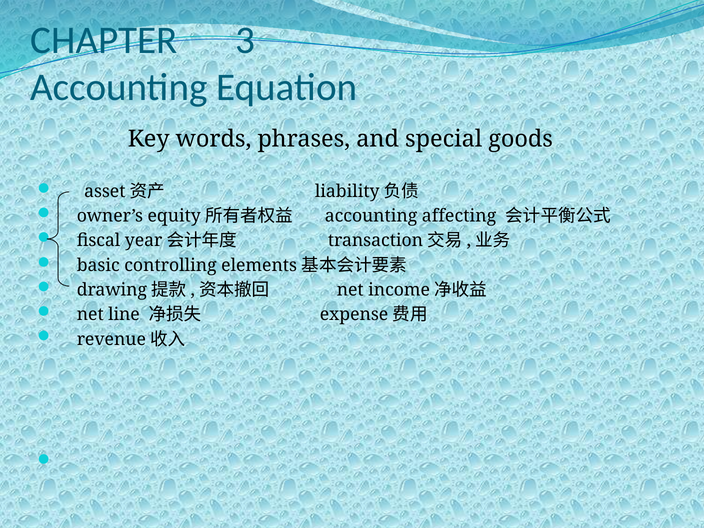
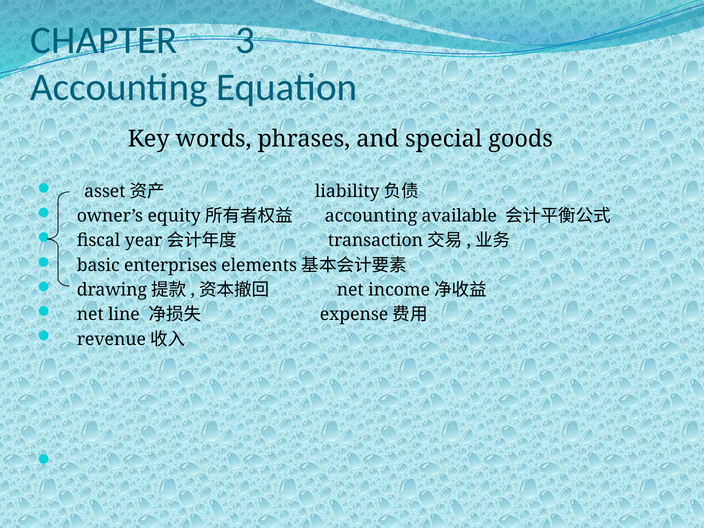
affecting: affecting -> available (459, 216)
controlling: controlling -> enterprises (171, 265)
